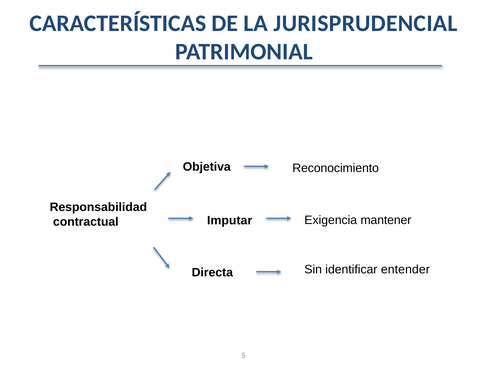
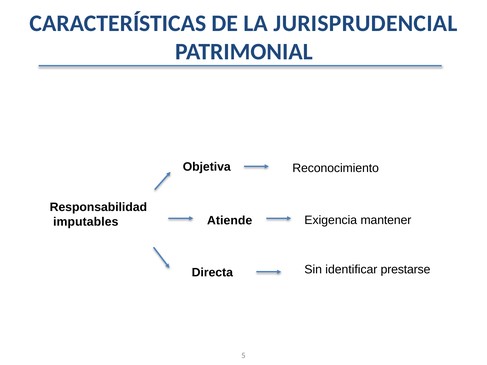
Imputar: Imputar -> Atiende (230, 221)
contractual: contractual -> imputables (86, 222)
entender: entender -> prestarse (406, 270)
